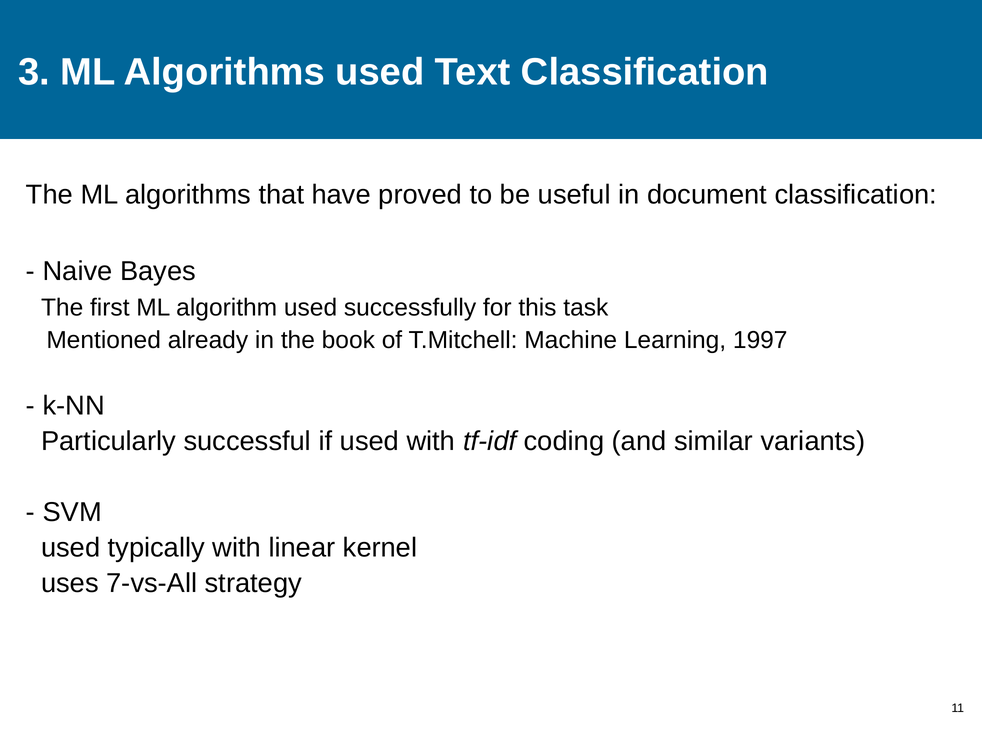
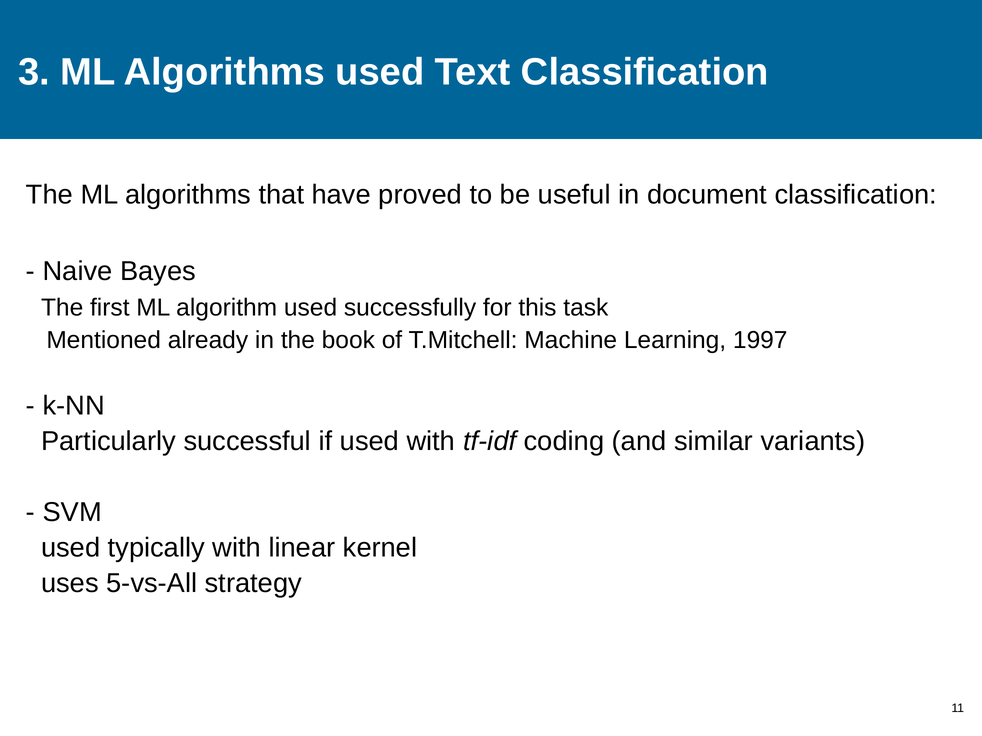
7-vs-All: 7-vs-All -> 5-vs-All (152, 584)
